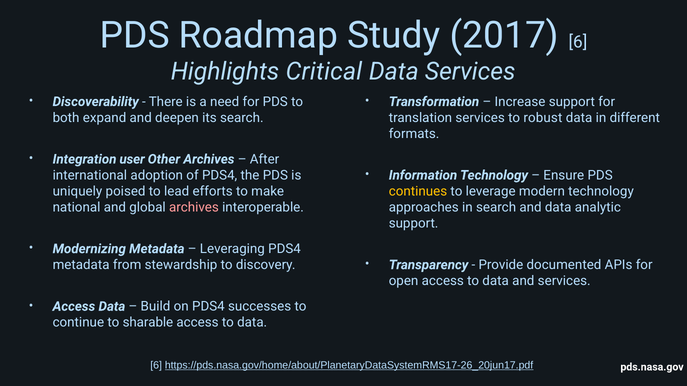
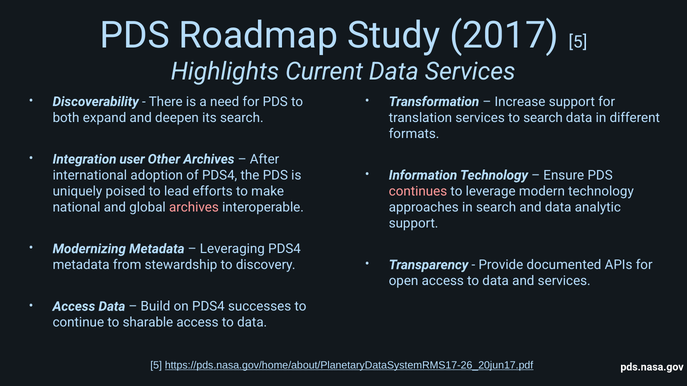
2017 6: 6 -> 5 (578, 42)
Critical: Critical -> Current (324, 72)
to robust: robust -> search (543, 118)
continues colour: yellow -> pink (418, 191)
6: 6 -> 5 (156, 365)
